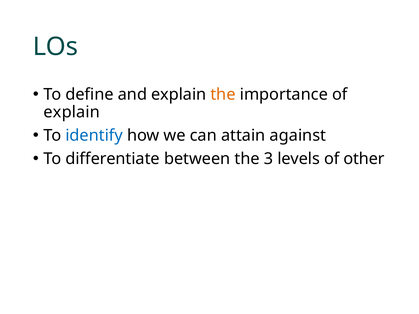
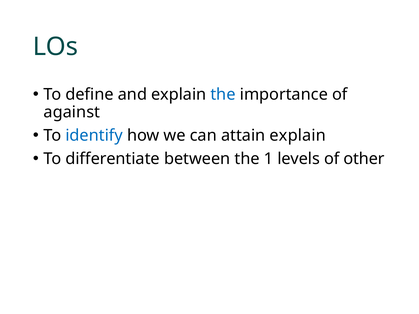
the colour: orange -> blue (223, 94)
explain: explain -> against (72, 112)
attain against: against -> explain (298, 135)
3: 3 -> 1 (269, 159)
